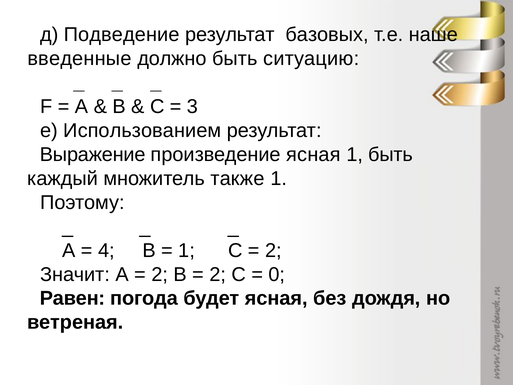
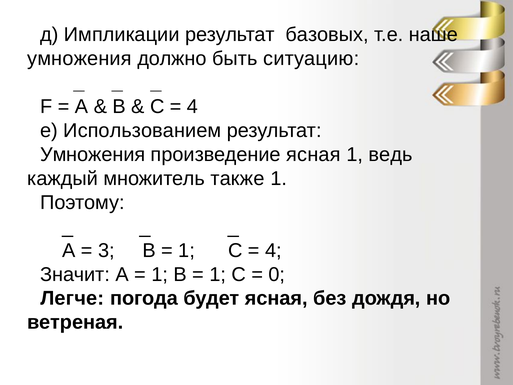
Подведение: Подведение -> Импликации (122, 35)
введенные: введенные -> умножения (80, 59)
3: 3 -> 4 (193, 107)
Выражение: Выражение -> Умножения (93, 154)
1 быть: быть -> ведь (391, 154)
4: 4 -> 3 (106, 250)
2: 2 -> 4 (273, 250)
2: 2 -> 1 (160, 274)
2: 2 -> 1 (218, 274)
Равен: Равен -> Легче (72, 298)
